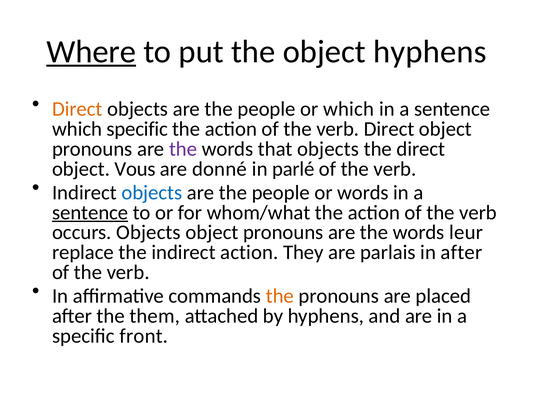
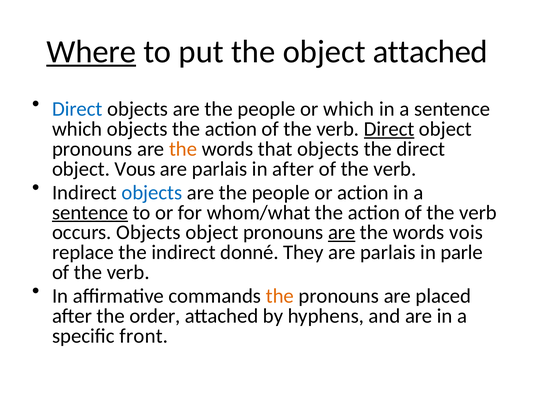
object hyphens: hyphens -> attached (430, 52)
Direct colour: orange -> blue (77, 109)
which specific: specific -> objects (137, 129)
Direct underline: none -> present (389, 129)
the colour: purple -> orange (183, 149)
donné: donné -> parlais (220, 169)
in parlé: parlé -> after (293, 169)
or words: words -> action (363, 193)
are underline: none -> present (342, 233)
leur: leur -> vois (466, 233)
indirect action: action -> donné (249, 253)
in after: after -> parle (462, 253)
them: them -> order (155, 316)
